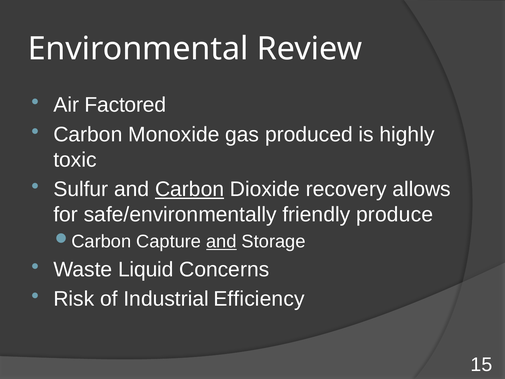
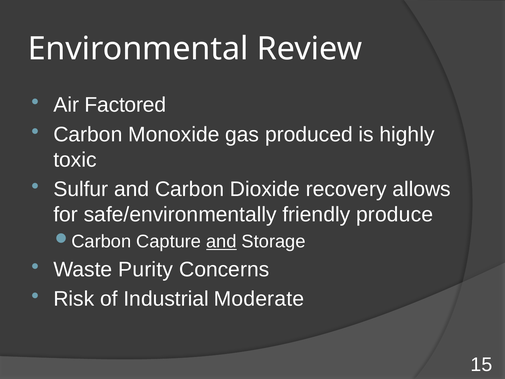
Carbon underline: present -> none (190, 189)
Liquid: Liquid -> Purity (146, 269)
Efficiency: Efficiency -> Moderate (259, 299)
